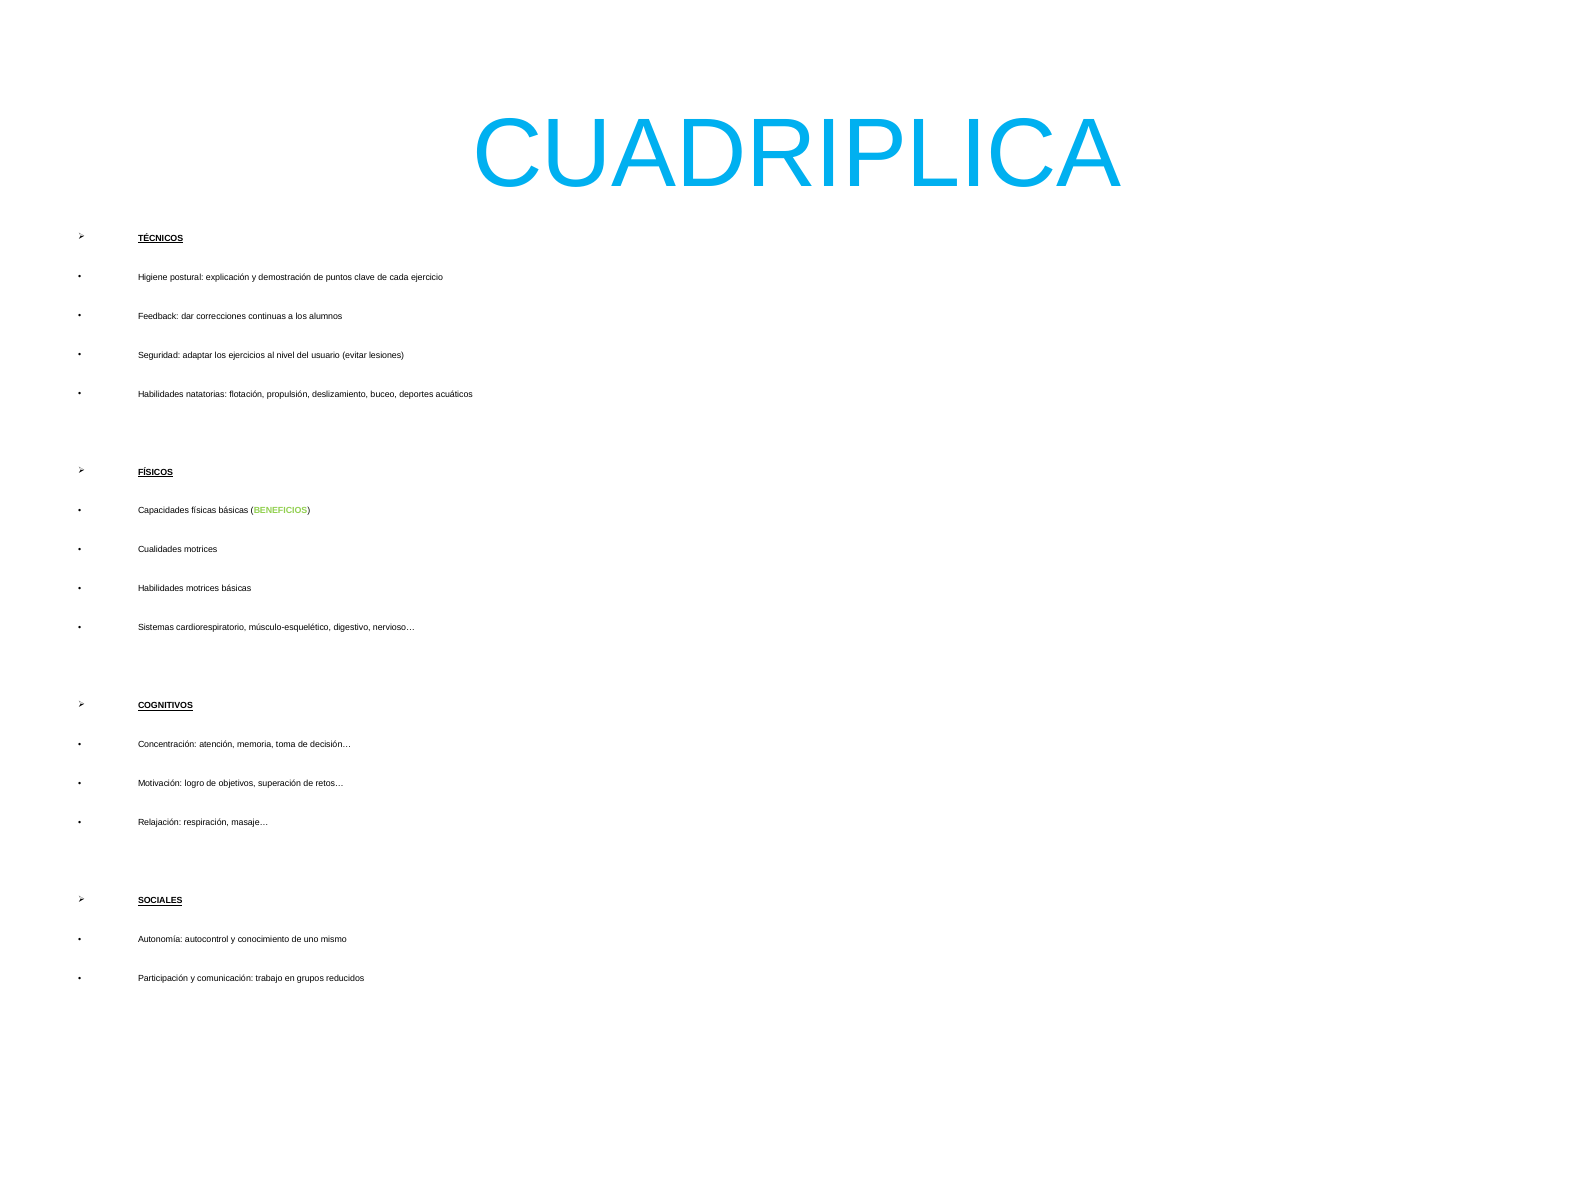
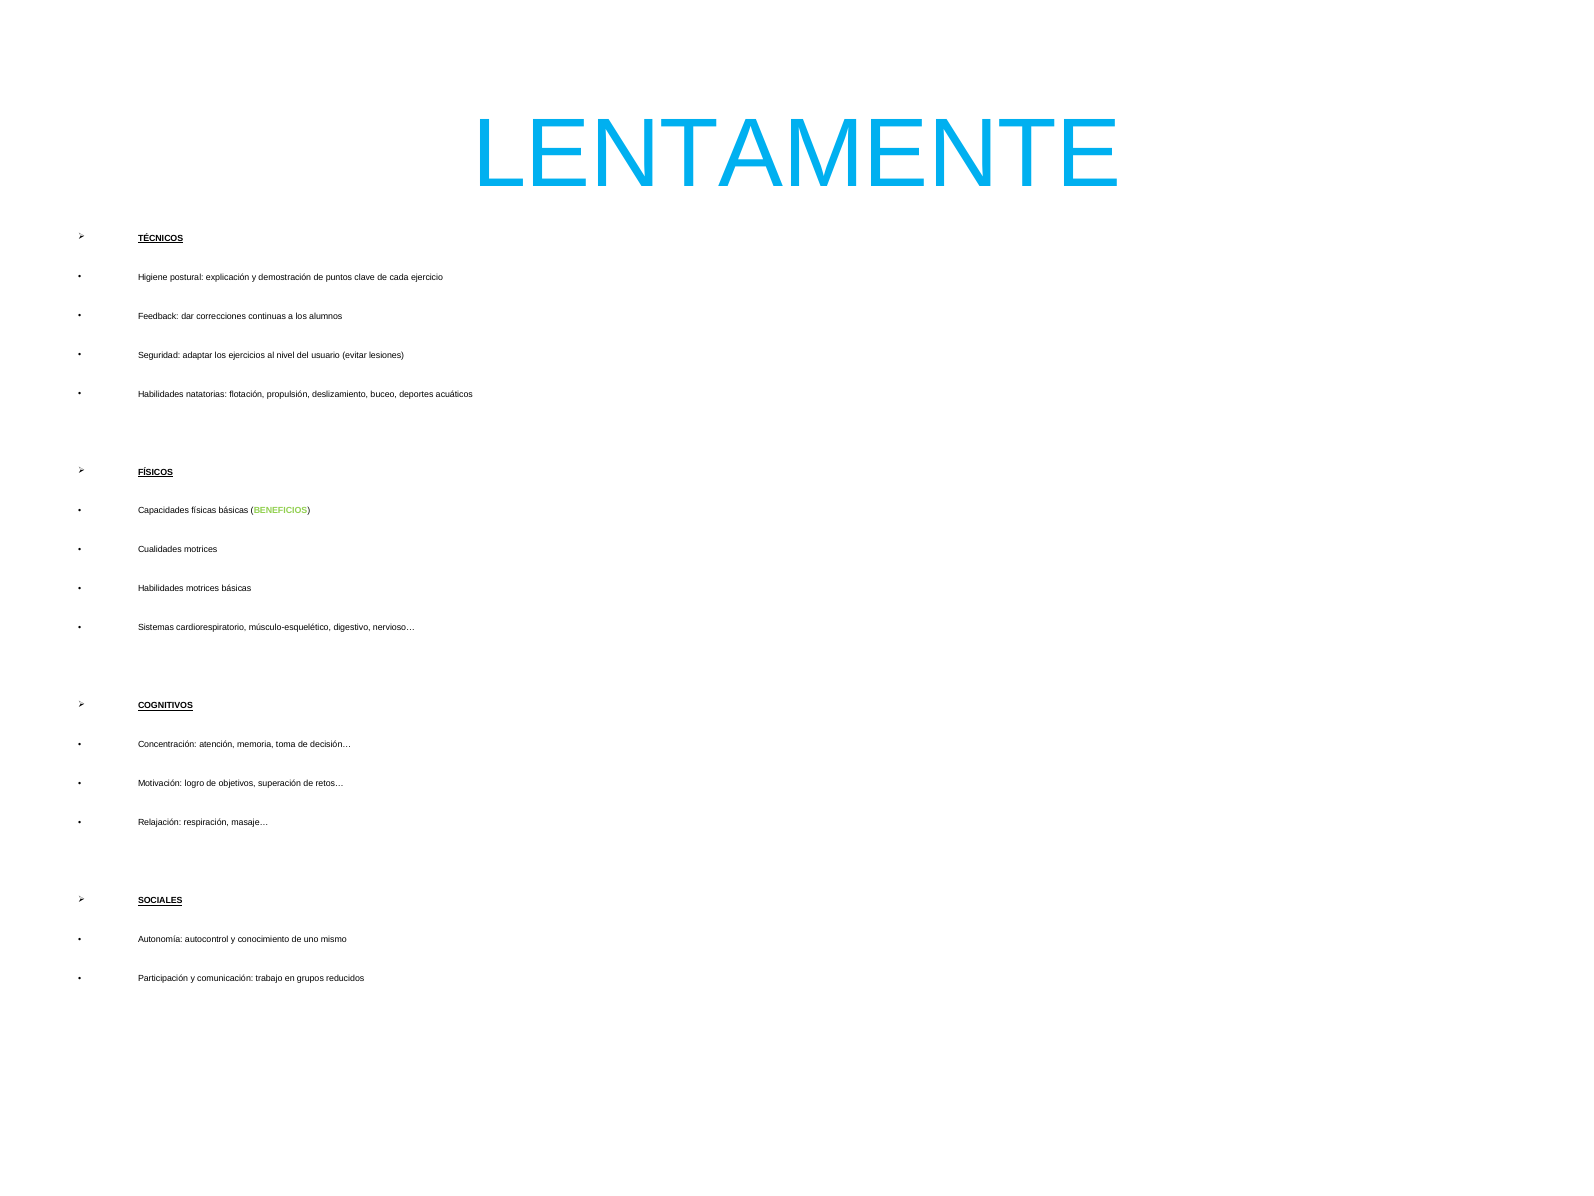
CUADRIPLICA: CUADRIPLICA -> LENTAMENTE (797, 154)
